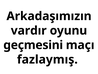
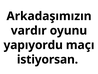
geçmesini: geçmesini -> yapıyordu (33, 45)
fazlaymış: fazlaymış -> istiyorsan (47, 59)
